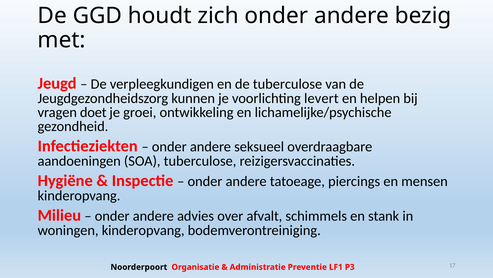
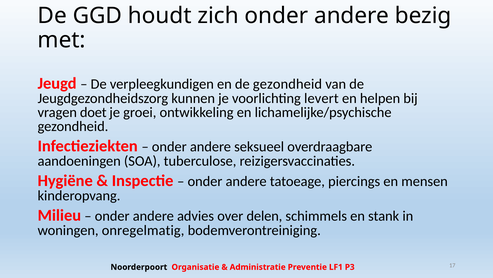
de tuberculose: tuberculose -> gezondheid (287, 84)
afvalt: afvalt -> delen (264, 215)
woningen kinderopvang: kinderopvang -> onregelmatig (143, 230)
